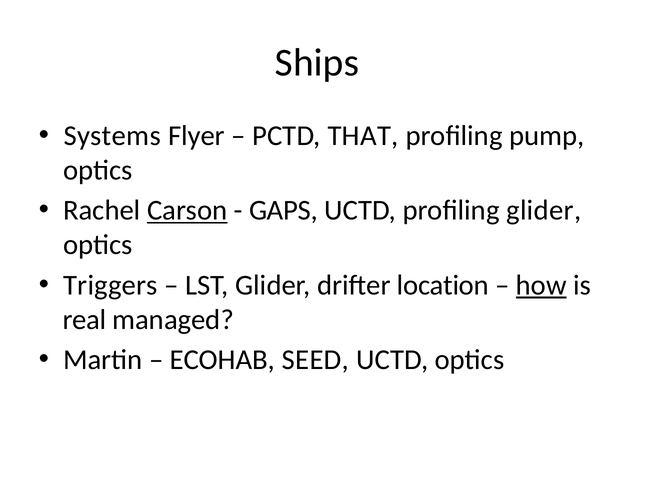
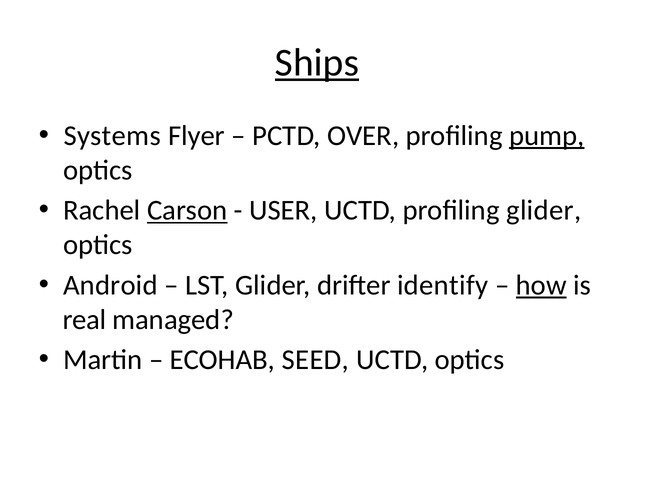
Ships underline: none -> present (317, 63)
THAT: THAT -> OVER (363, 136)
pump underline: none -> present (547, 136)
GAPS: GAPS -> USER (283, 211)
Triggers: Triggers -> Android (110, 285)
location: location -> identify (443, 285)
